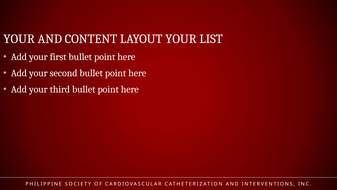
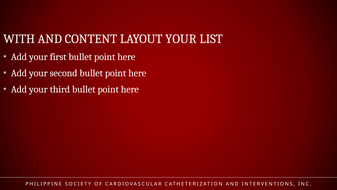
YOUR: YOUR -> WITH (19, 39)
